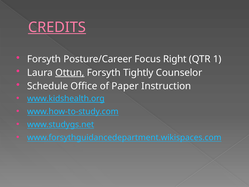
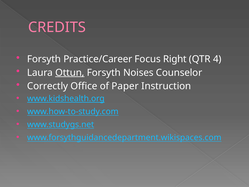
CREDITS underline: present -> none (57, 27)
Posture/Career: Posture/Career -> Practice/Career (98, 59)
1: 1 -> 4 (217, 59)
Tightly: Tightly -> Noises (138, 73)
Schedule: Schedule -> Correctly (48, 86)
